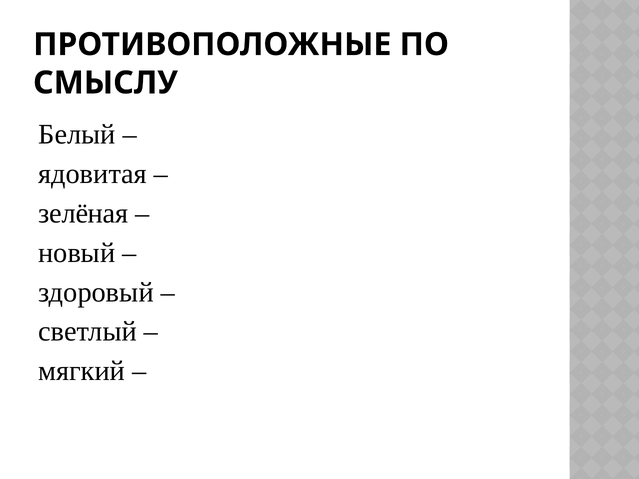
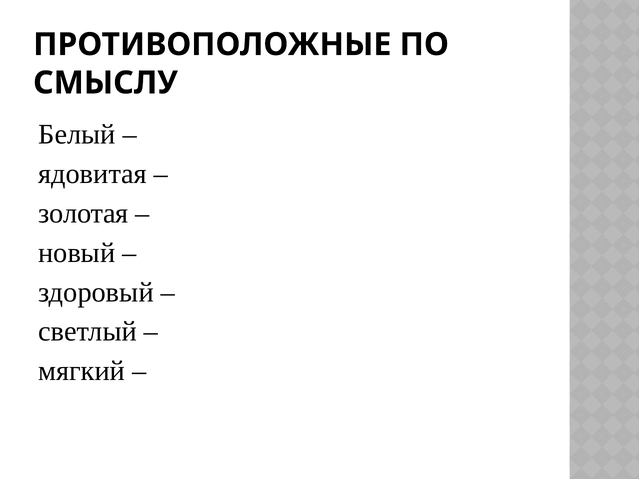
зелёная: зелёная -> золотая (83, 213)
